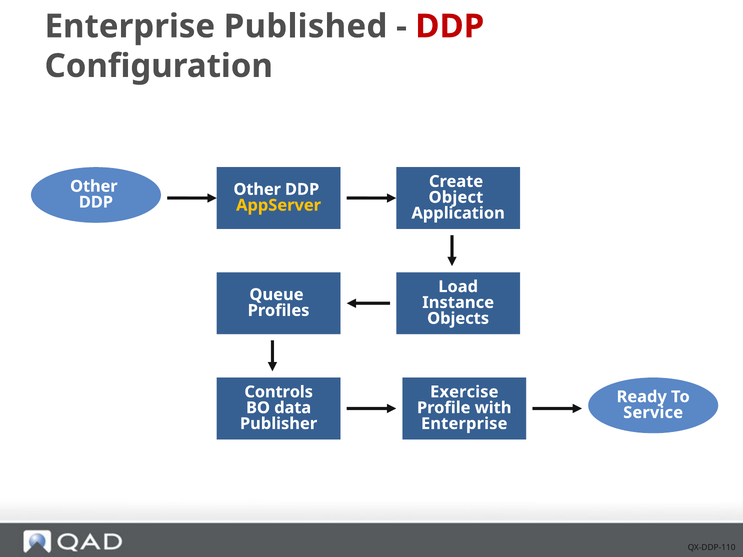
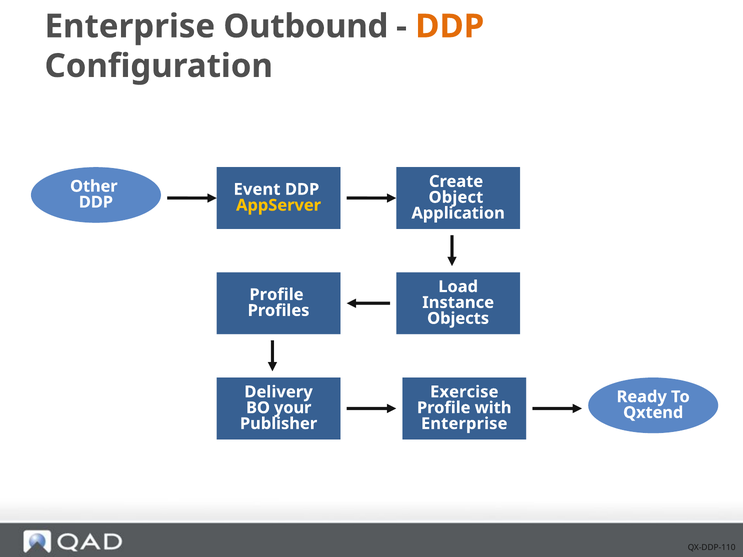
Published: Published -> Outbound (306, 26)
DDP colour: red -> orange (450, 26)
Other: Other -> Event (257, 189)
Queue: Queue -> Profile (276, 295)
Controls: Controls -> Delivery (279, 392)
data: data -> your (293, 408)
Service: Service -> Qxtend (653, 413)
